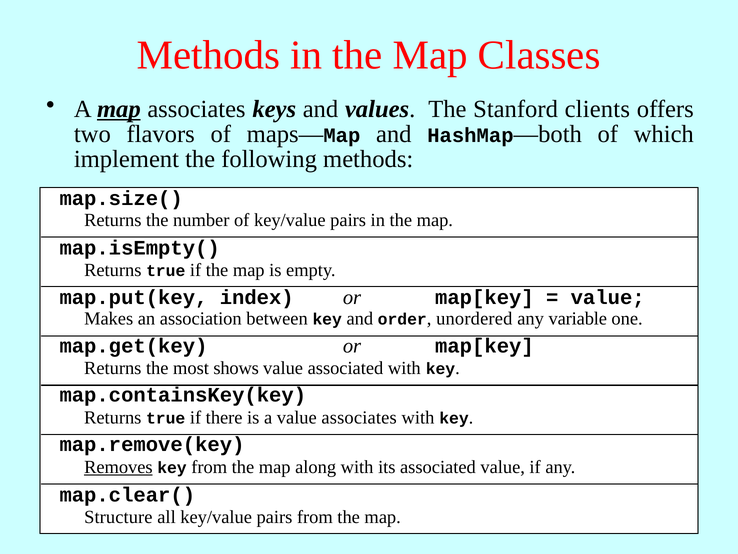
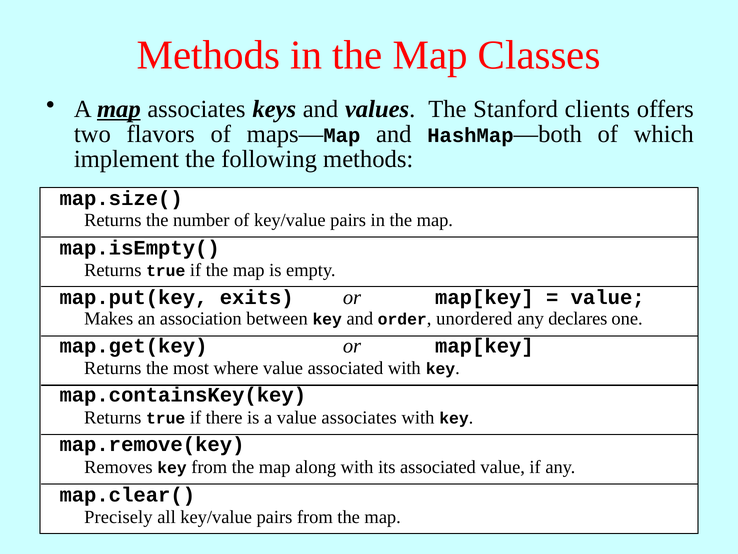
index: index -> exits (257, 297)
variable: variable -> declares (578, 318)
shows: shows -> where (236, 368)
Removes underline: present -> none (118, 467)
Structure: Structure -> Precisely (118, 517)
